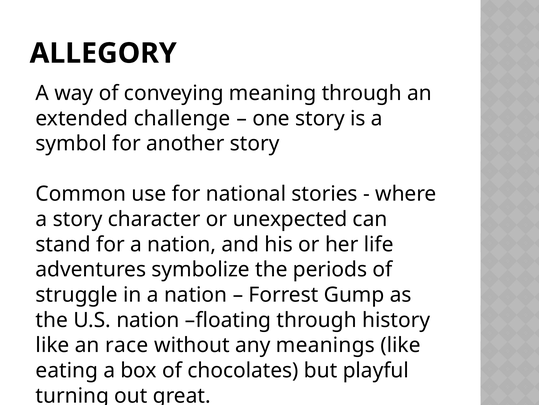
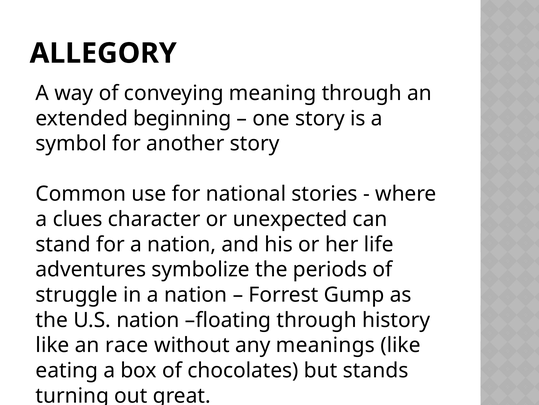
challenge: challenge -> beginning (182, 118)
a story: story -> clues (78, 219)
playful: playful -> stands (376, 370)
